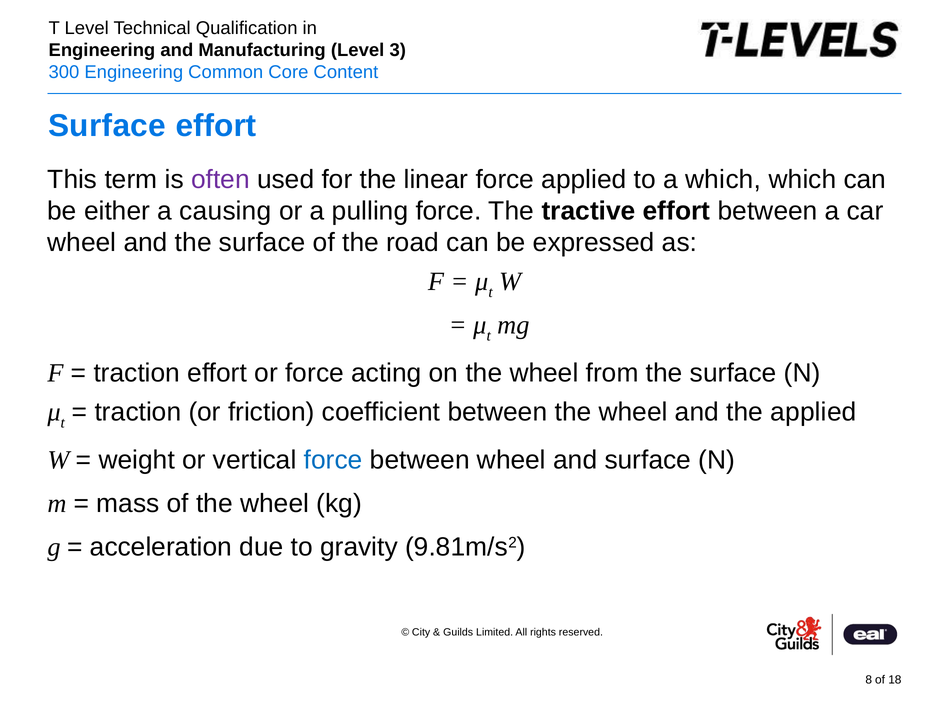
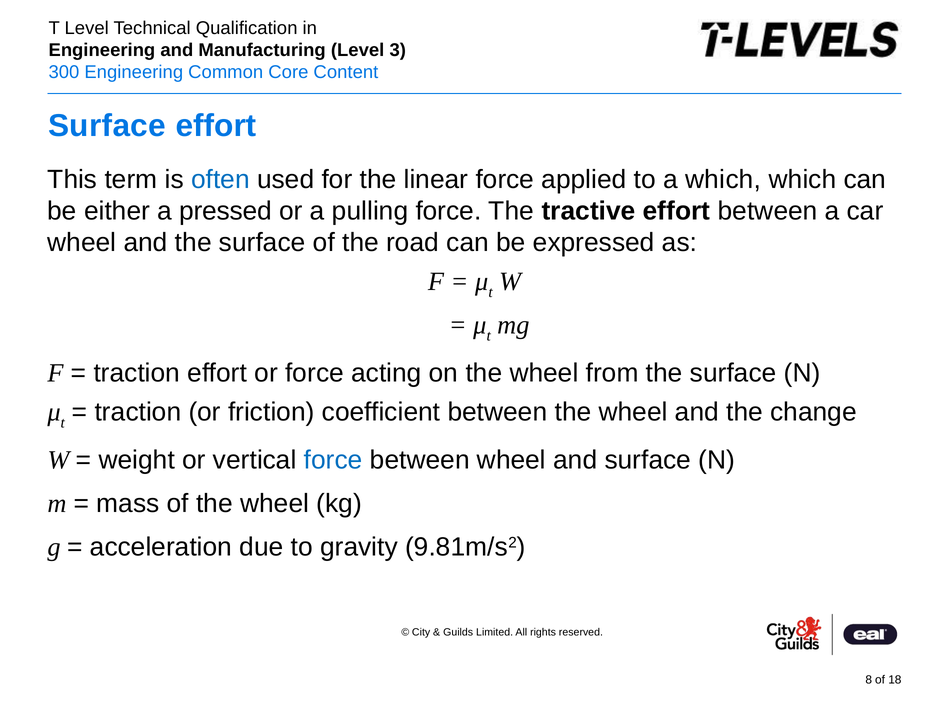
often colour: purple -> blue (220, 180)
causing: causing -> pressed (226, 211)
the applied: applied -> change (814, 413)
